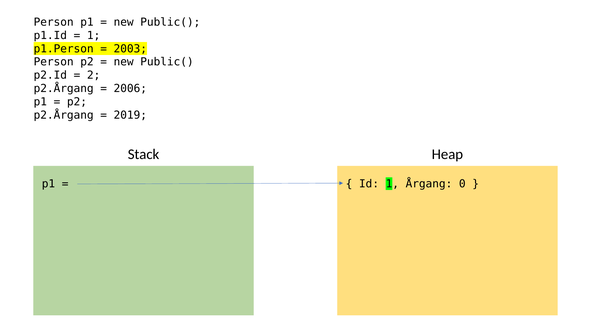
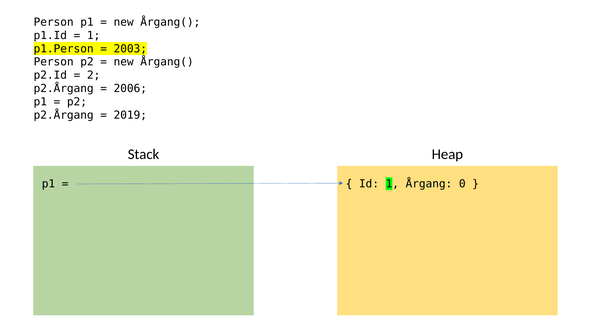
Public(: Public( -> Årgang( (170, 22)
Public(: Public( -> Årgang( (167, 62)
